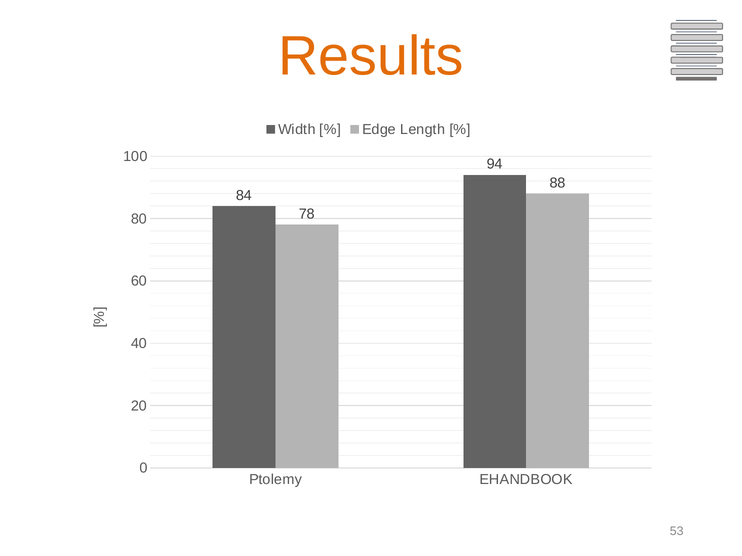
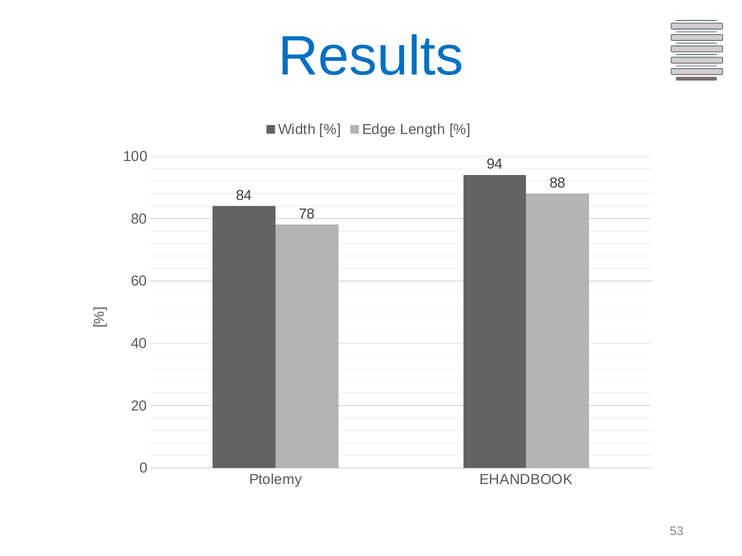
Results colour: orange -> blue (371, 56)
